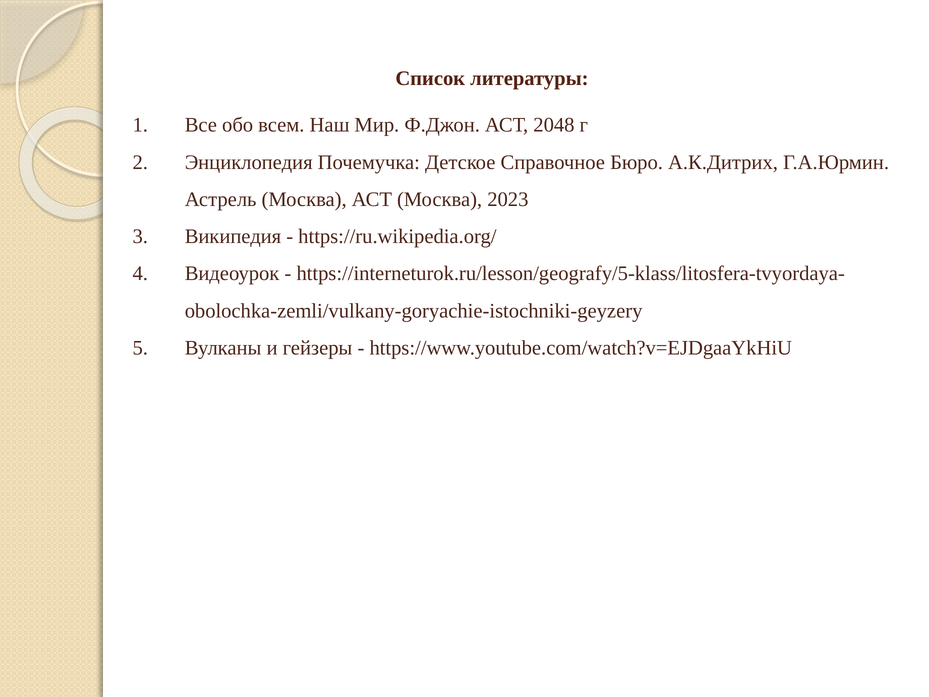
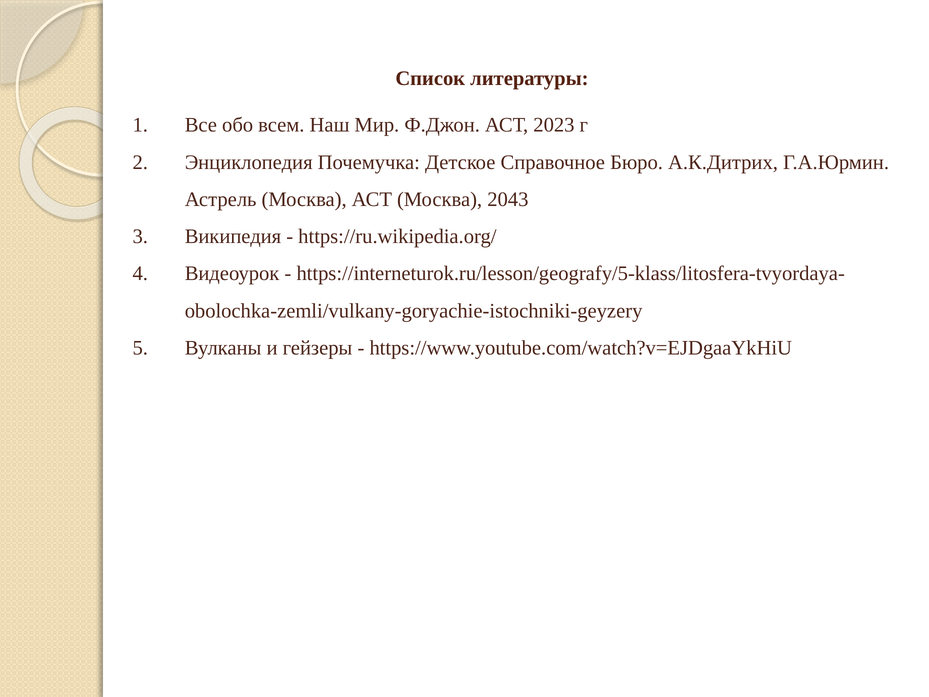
2048: 2048 -> 2023 (554, 125)
2023: 2023 -> 2043 (508, 199)
